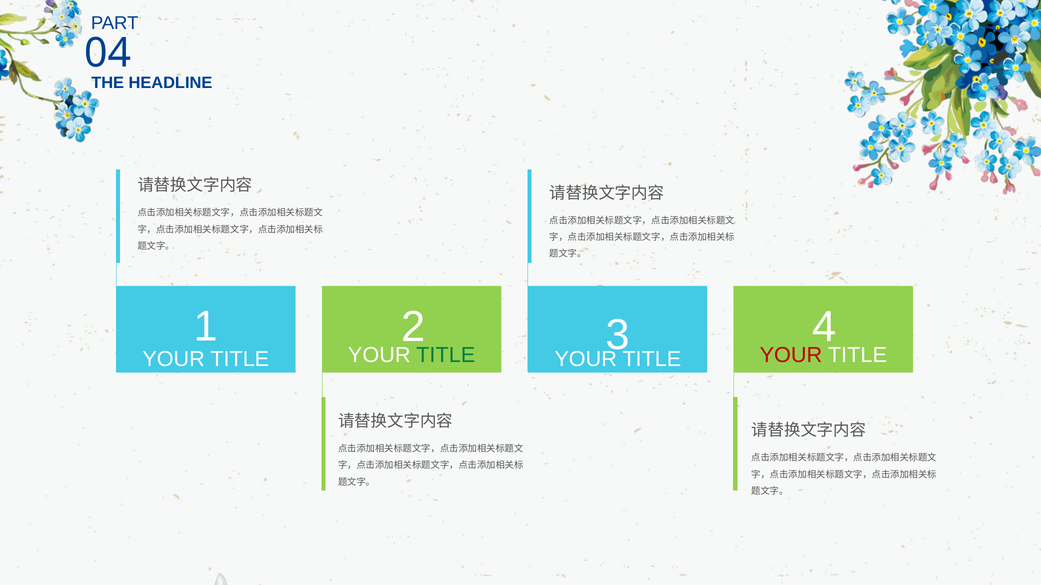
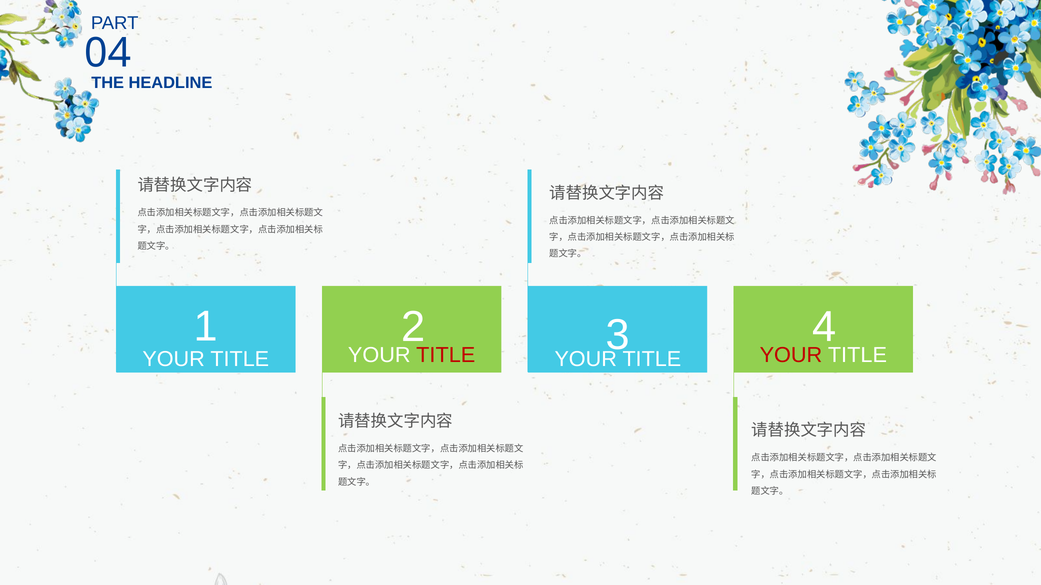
TITLE colour: green -> red (446, 355)
